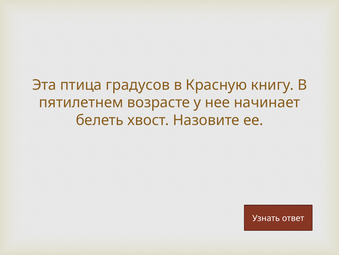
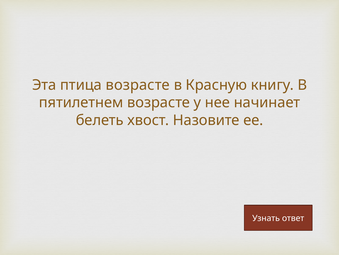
птица градусов: градусов -> возрасте (138, 85)
